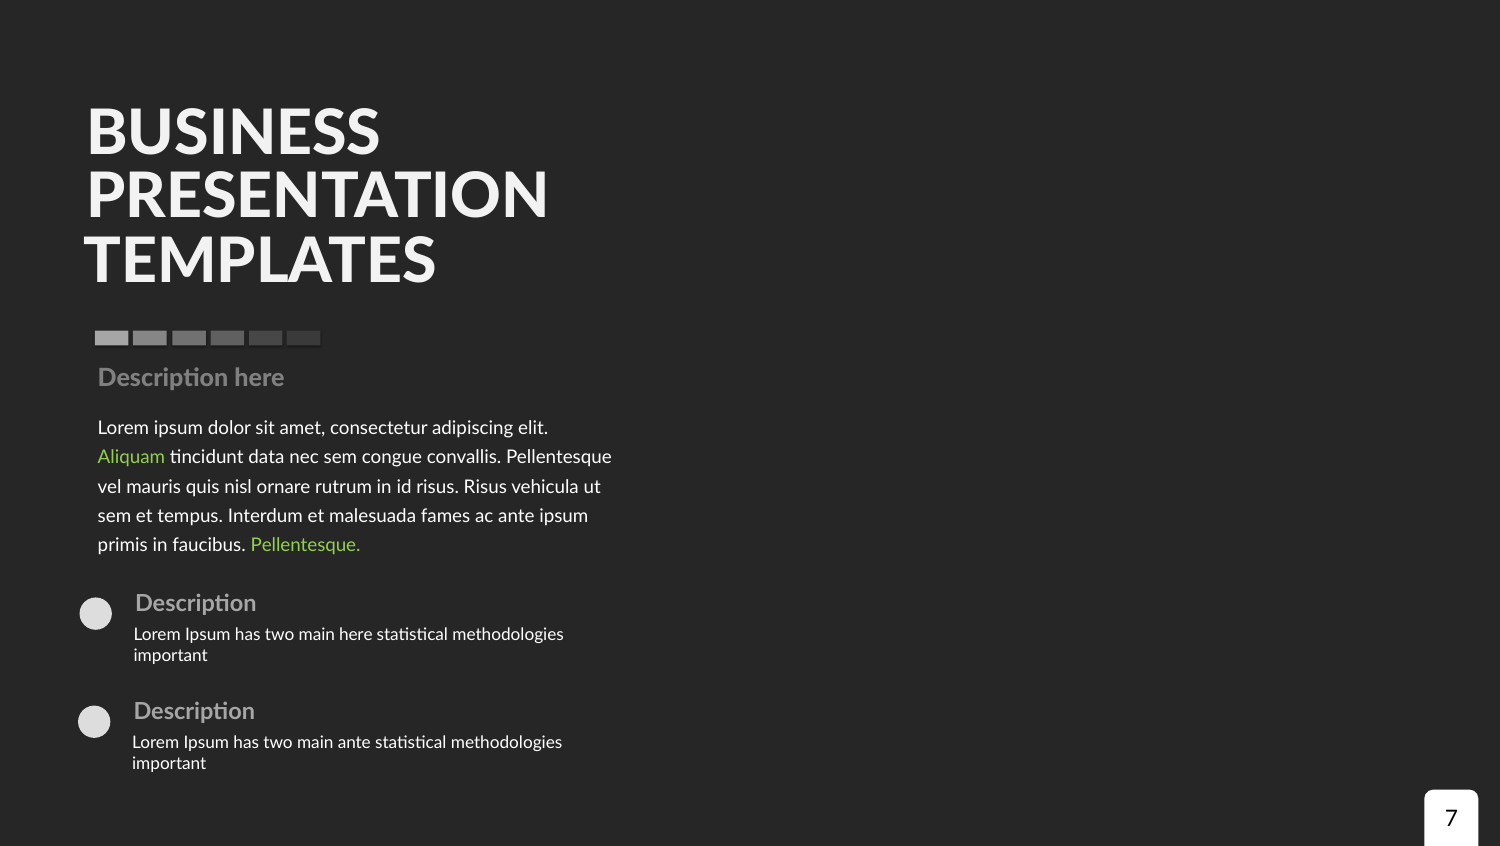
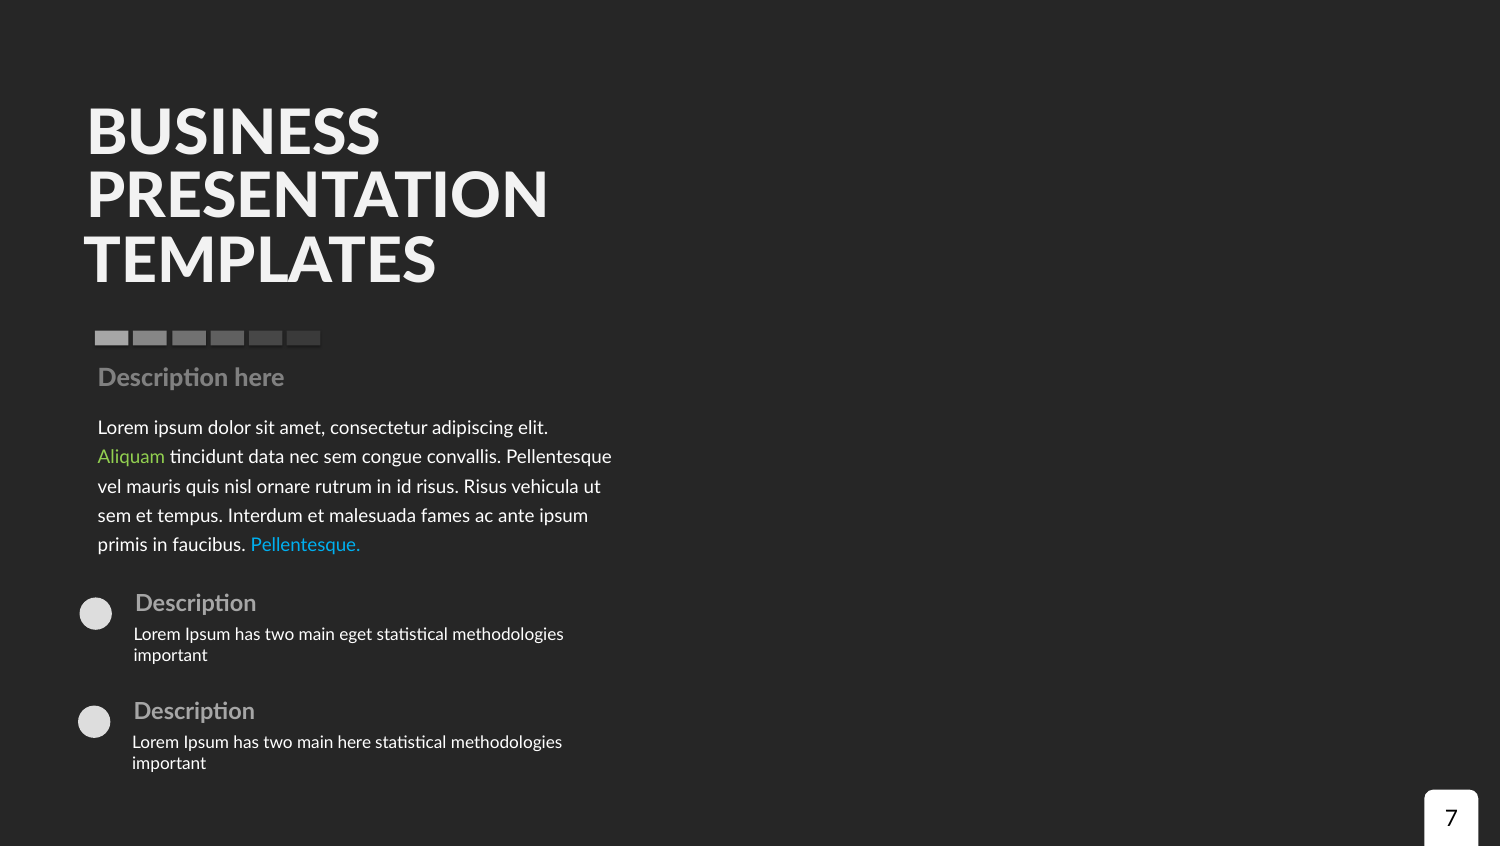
Pellentesque colour: light green -> light blue (306, 546)
main here: here -> eget (356, 635)
main ante: ante -> here (354, 743)
